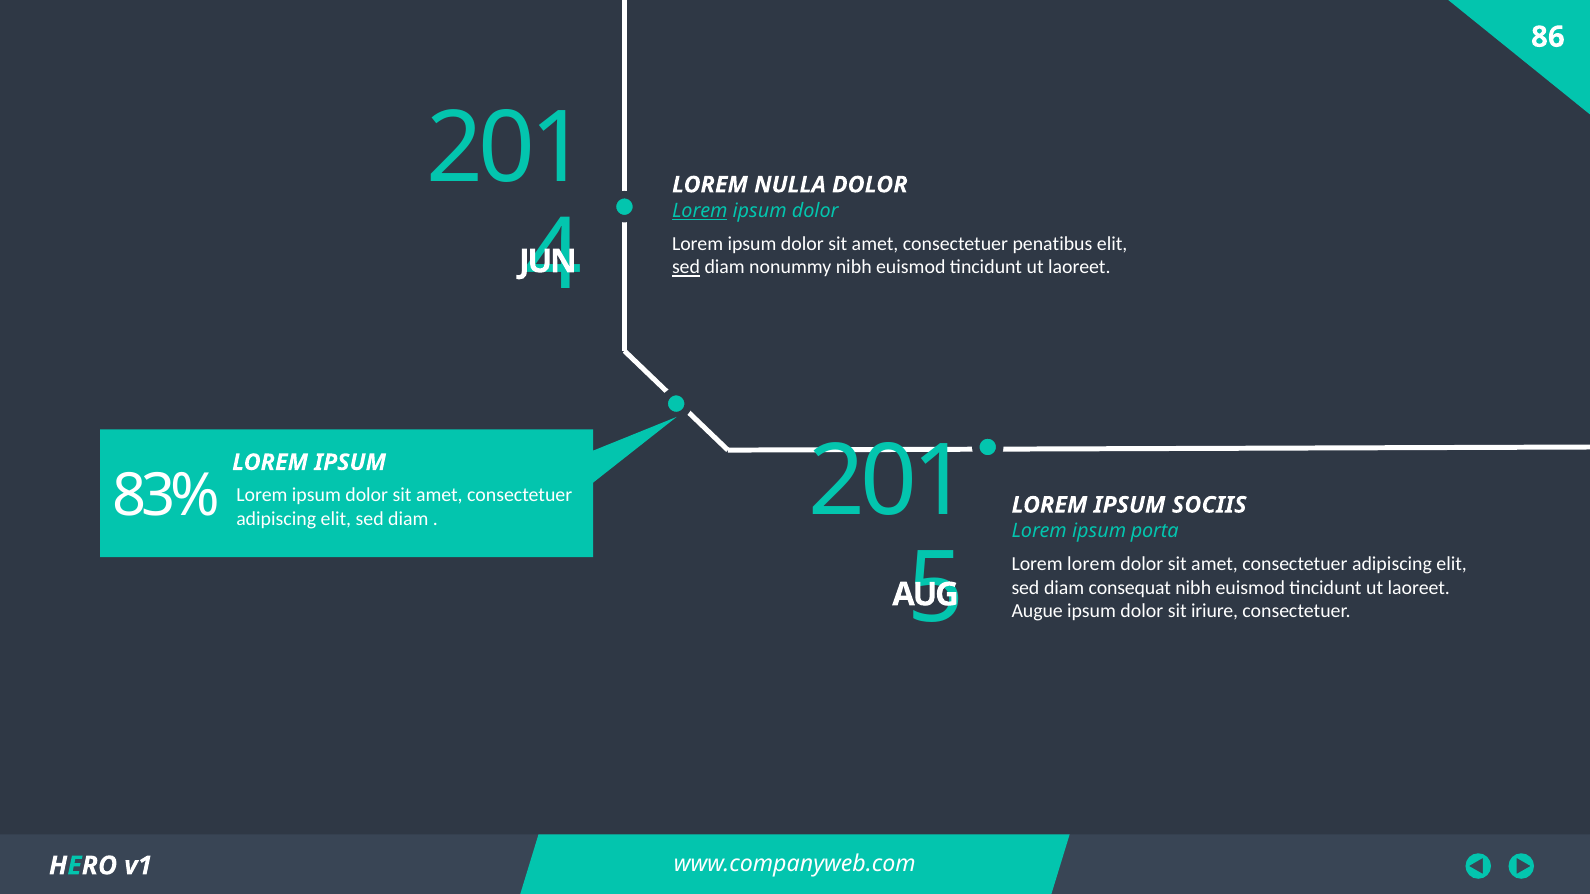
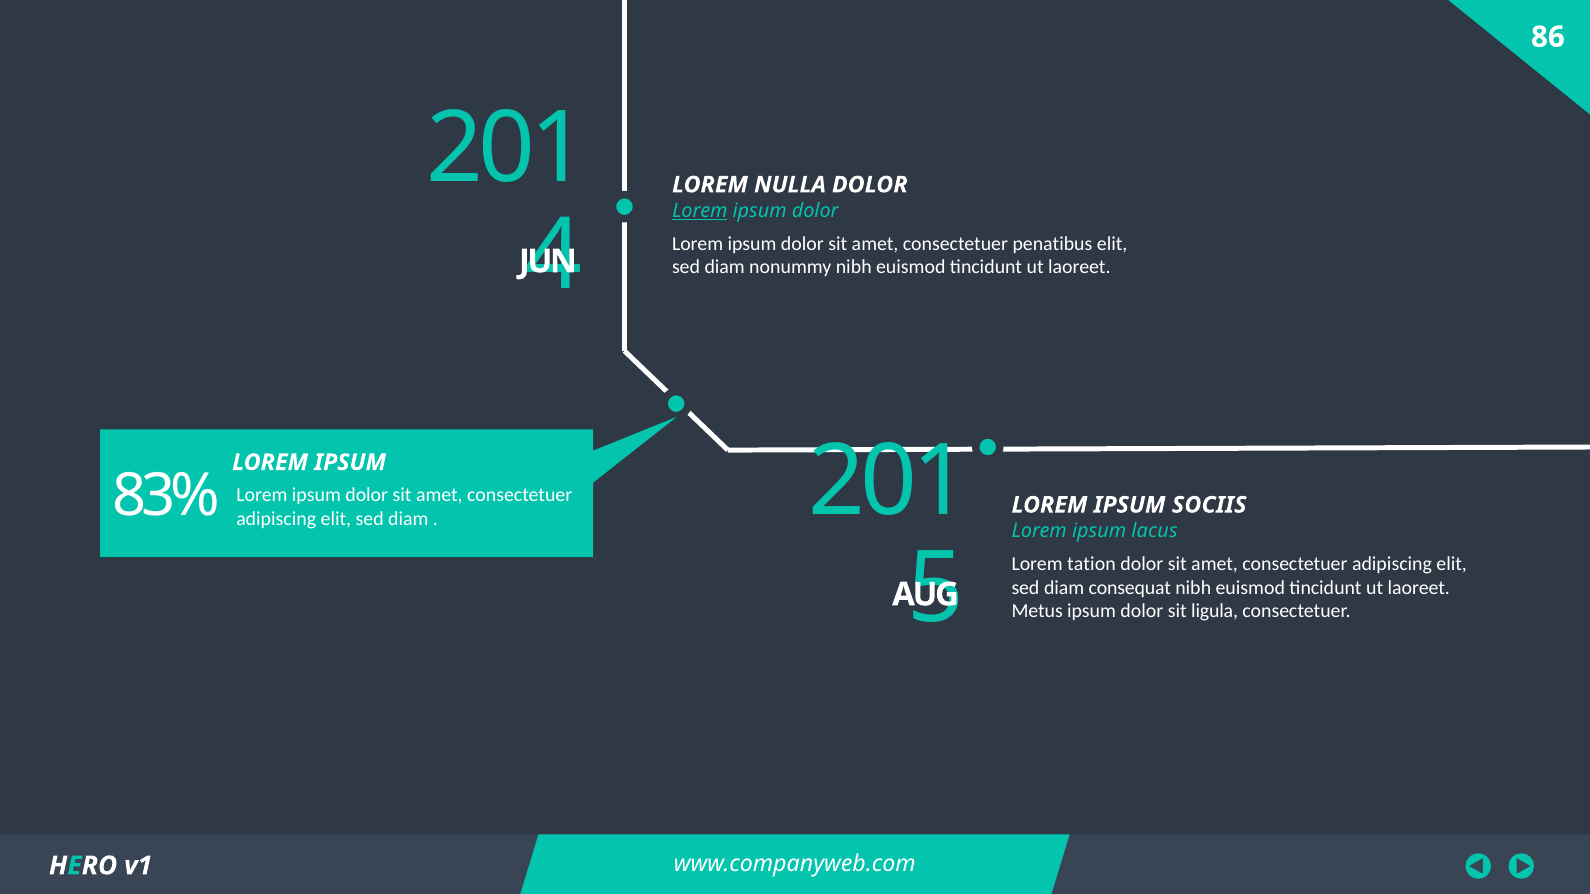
sed underline: present -> none (686, 267)
porta: porta -> lacus (1155, 532)
Lorem lorem: lorem -> tation (1091, 564)
Augue: Augue -> Metus (1037, 612)
iriure: iriure -> ligula (1215, 612)
